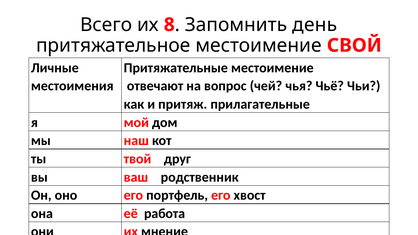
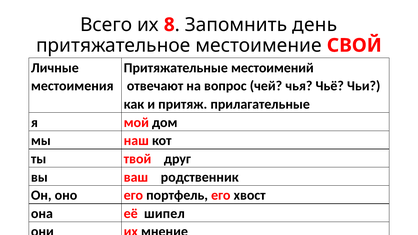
Притяжательные местоимение: местоимение -> местоимений (272, 68)
работа: работа -> шипел (164, 214)
